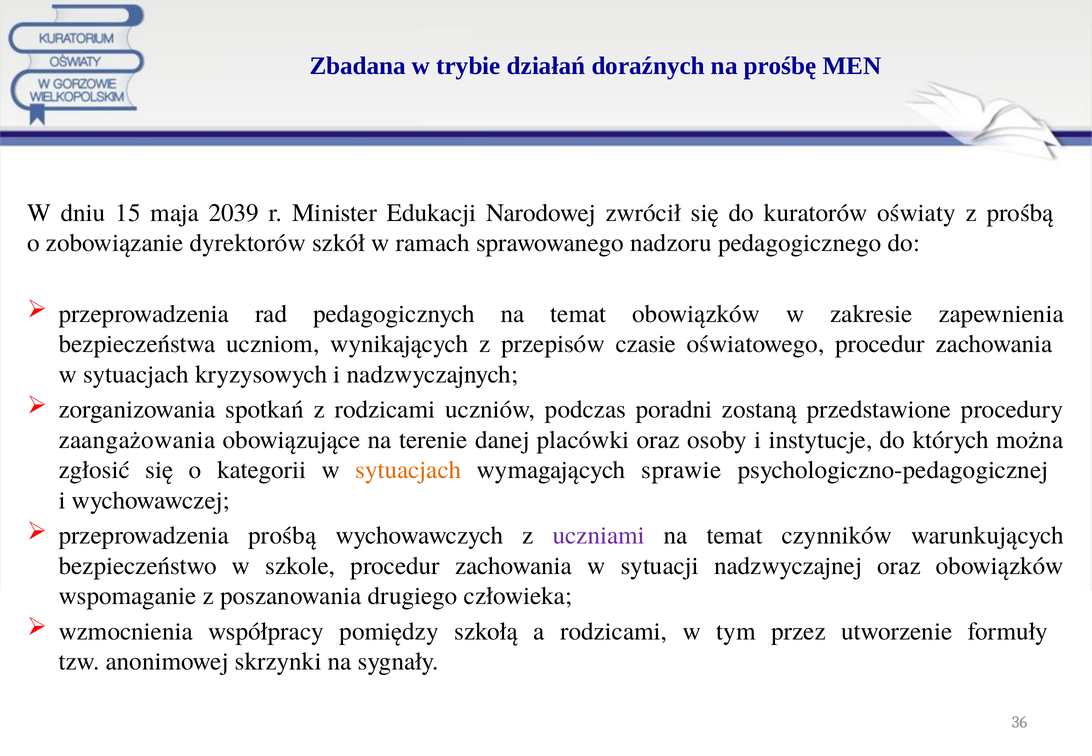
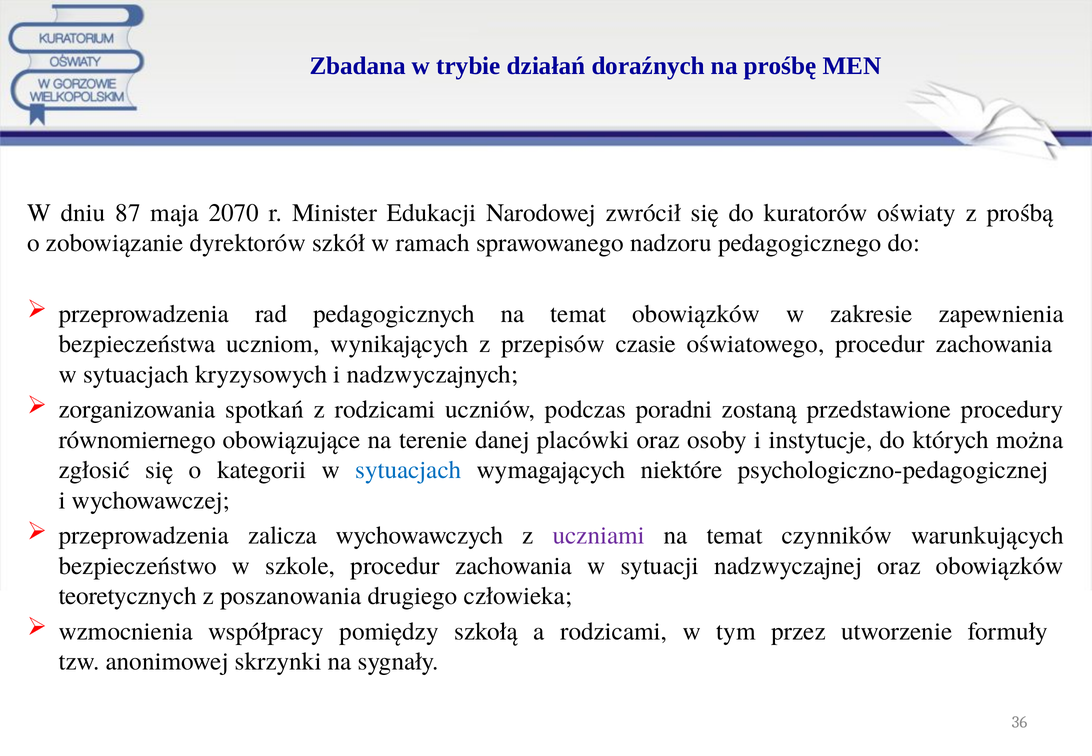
15: 15 -> 87 (128, 213)
2039: 2039 -> 2070 (234, 213)
zaangażowania: zaangażowania -> równomiernego (137, 440)
sytuacjach colour: orange -> blue (408, 470)
sprawie: sprawie -> niektóre (682, 470)
przeprowadzenia prośbą: prośbą -> zalicza (282, 535)
wspomaganie: wspomaganie -> teoretycznych (128, 596)
